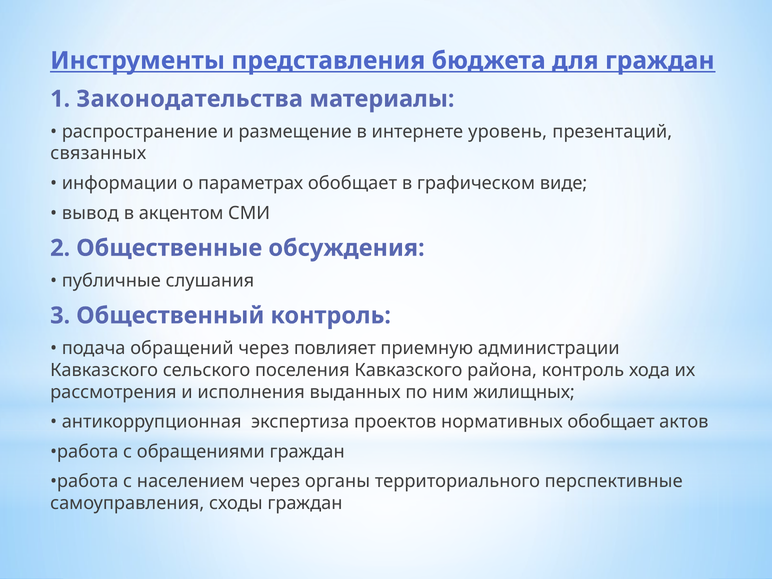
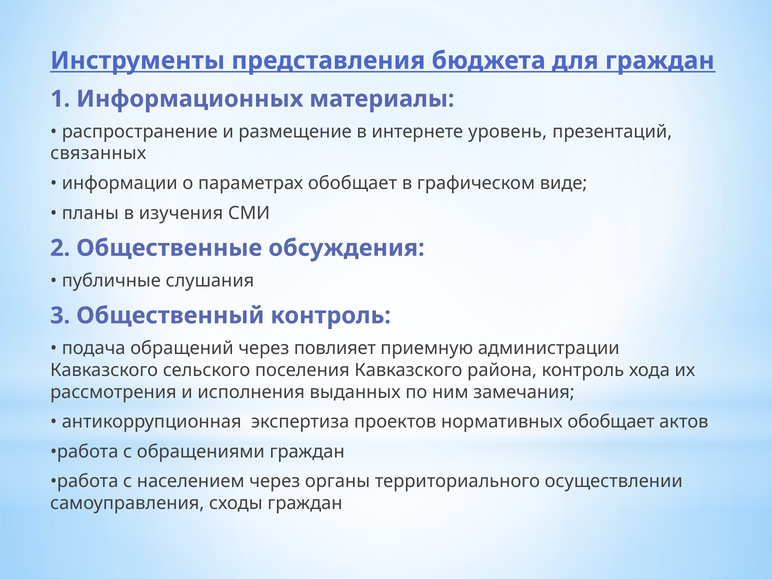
Законодательства: Законодательства -> Информационных (190, 99)
вывод: вывод -> планы (90, 213)
акцентом: акцентом -> изучения (181, 213)
жилищных: жилищных -> замечания (524, 392)
перспективные: перспективные -> осуществлении (614, 481)
